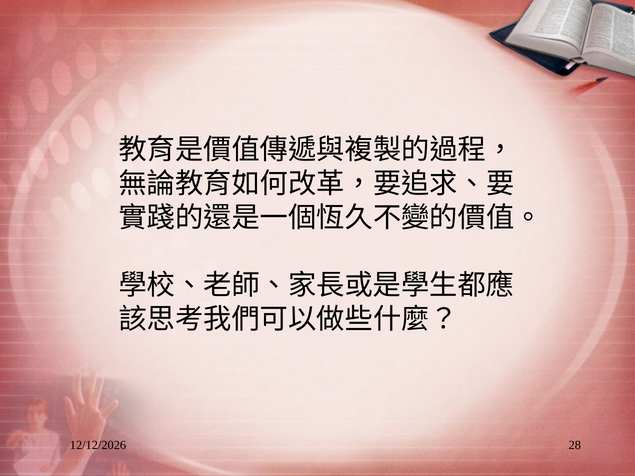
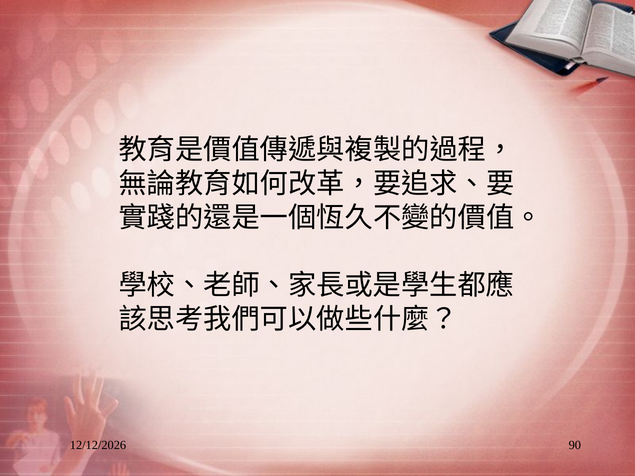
28: 28 -> 90 (575, 445)
